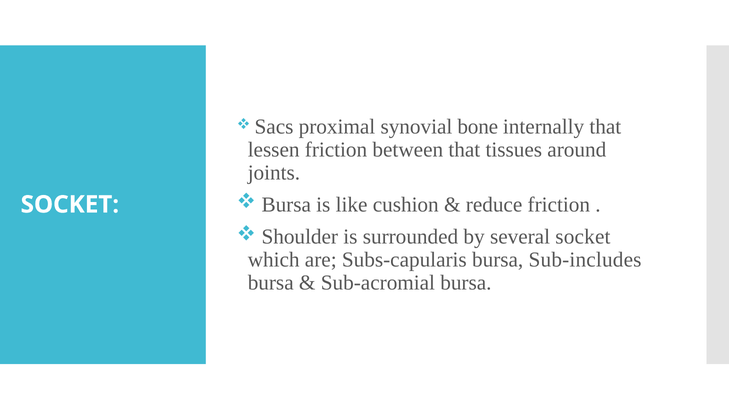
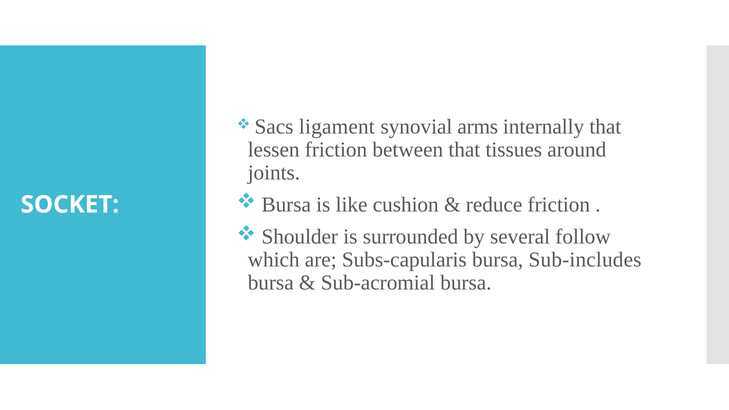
proximal: proximal -> ligament (337, 127)
bone: bone -> arms (478, 127)
several socket: socket -> follow (583, 237)
